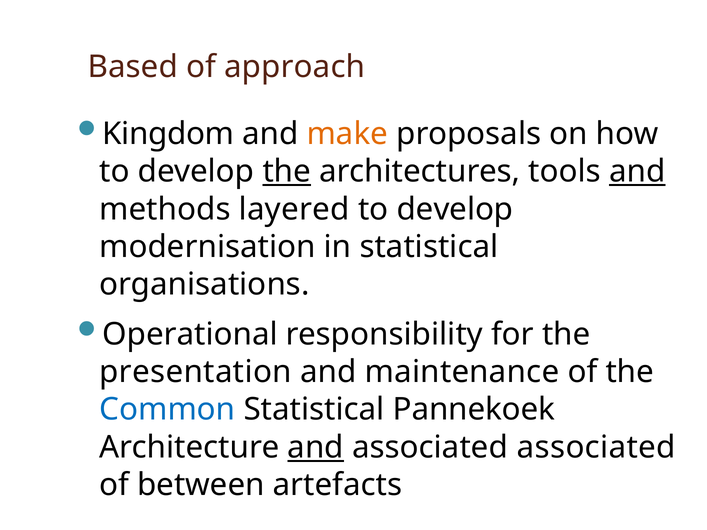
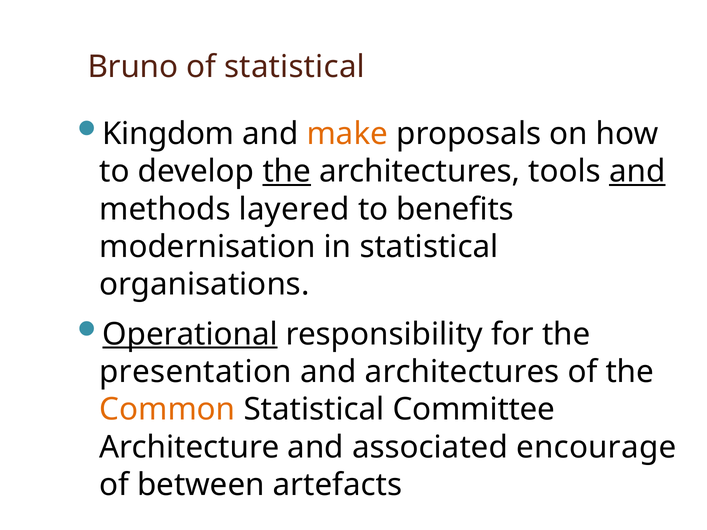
Based: Based -> Bruno (133, 67)
of approach: approach -> statistical (295, 67)
develop: develop -> benefits (455, 209)
Operational underline: none -> present (190, 334)
and maintenance: maintenance -> architectures (462, 372)
Common colour: blue -> orange (167, 410)
Pannekoek: Pannekoek -> Committee (474, 410)
and underline: present -> none (316, 448)
associated associated: associated -> encourage (596, 448)
